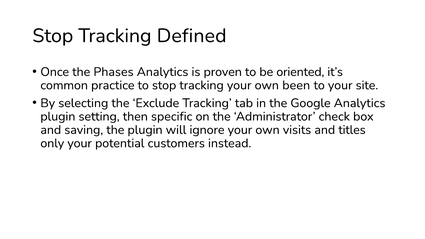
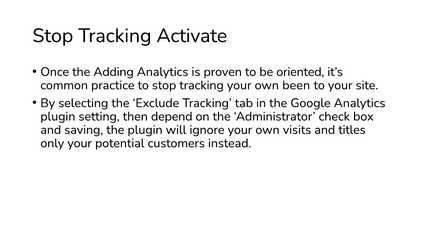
Defined: Defined -> Activate (192, 36)
Phases: Phases -> Adding (114, 72)
specific: specific -> depend (172, 116)
